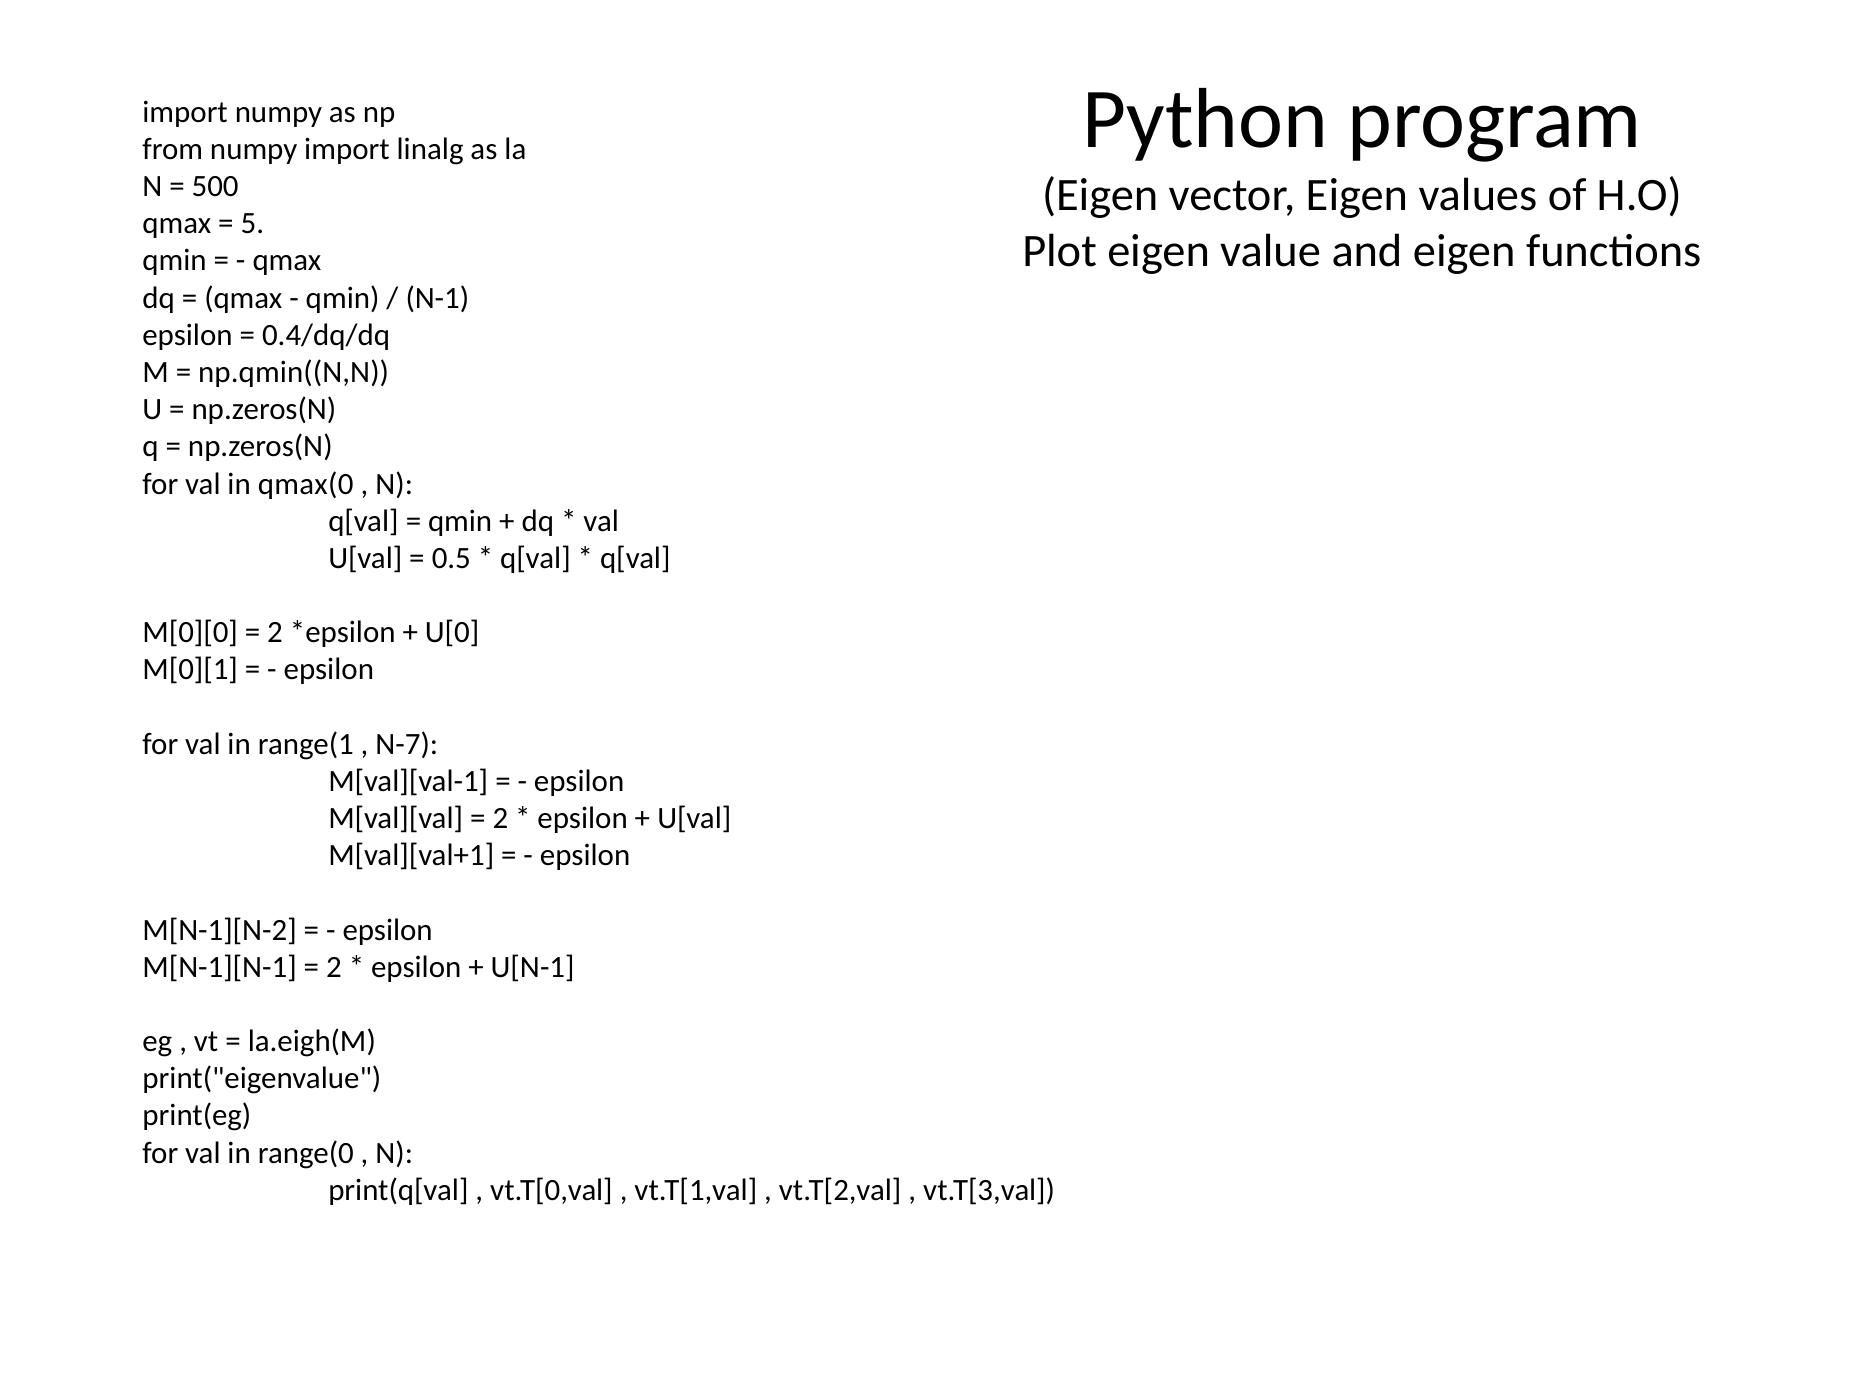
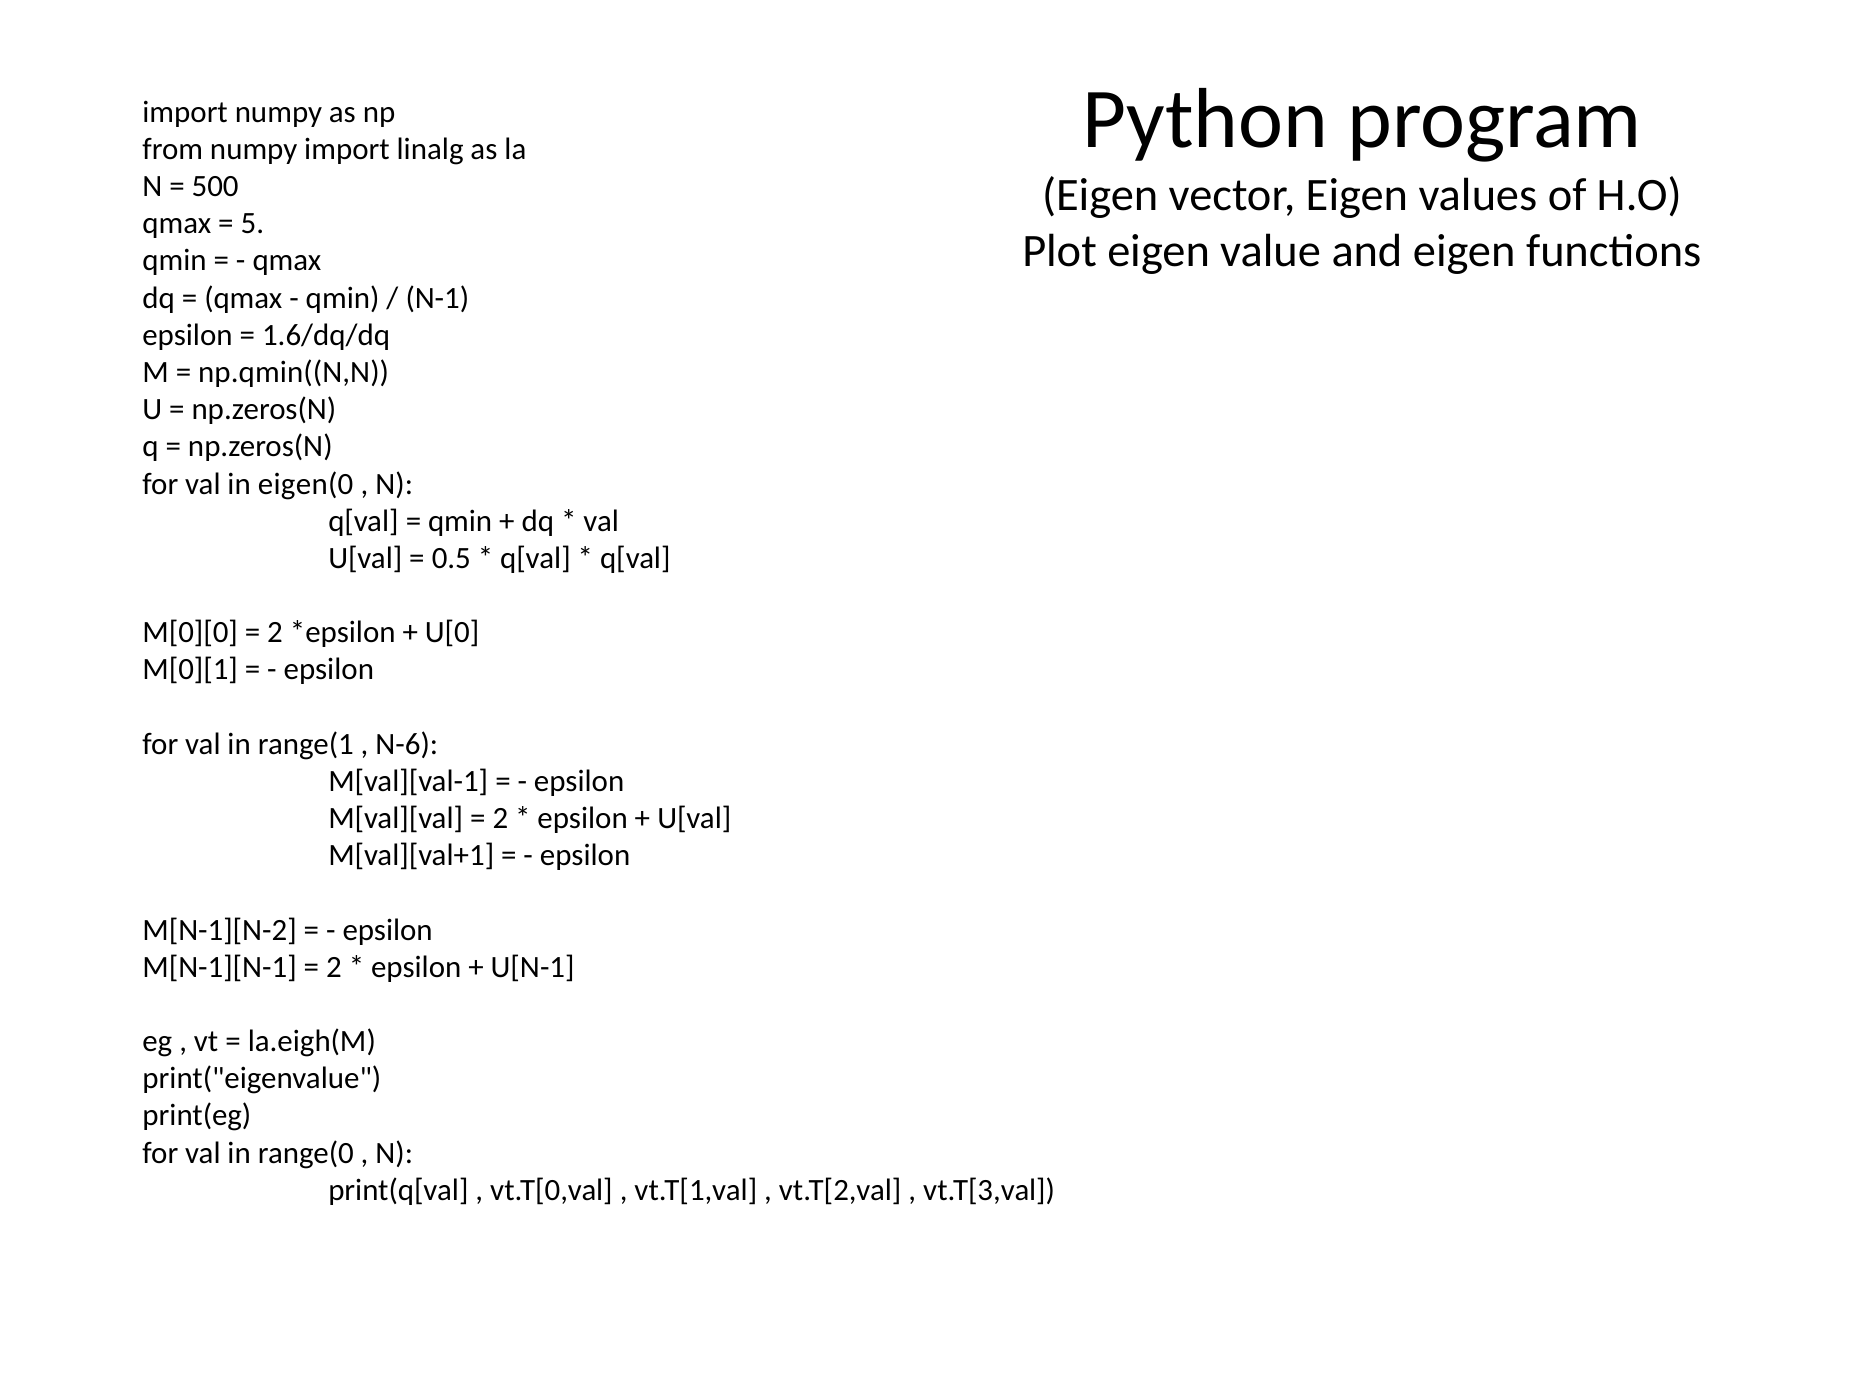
0.4/dq/dq: 0.4/dq/dq -> 1.6/dq/dq (326, 335)
qmax(0: qmax(0 -> eigen(0 (306, 484)
N-7: N-7 -> N-6 (407, 744)
